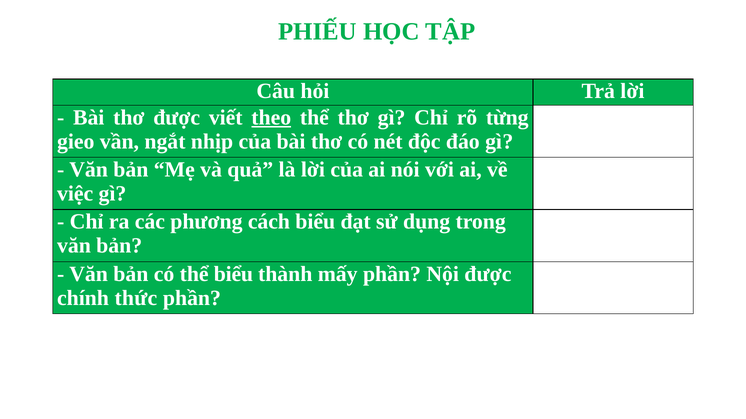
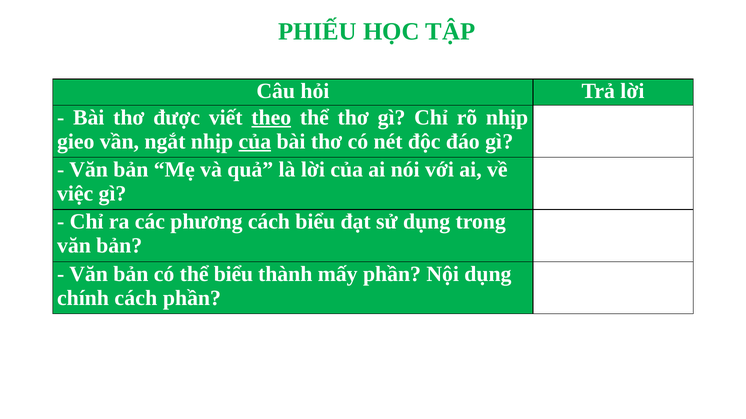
rõ từng: từng -> nhịp (507, 118)
của underline: none -> present (255, 142)
Nội được: được -> dụng (488, 274)
chính thức: thức -> cách (136, 298)
